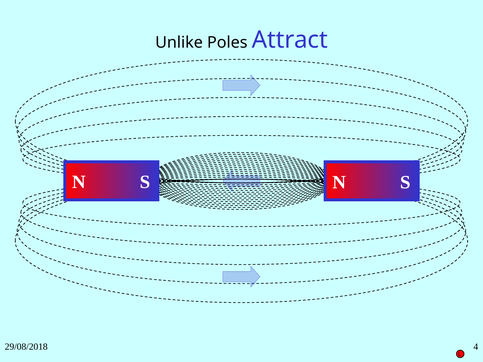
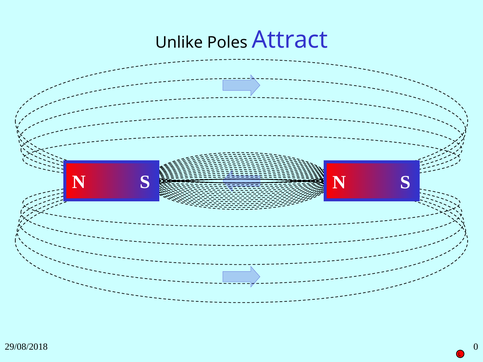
4: 4 -> 0 (476, 347)
